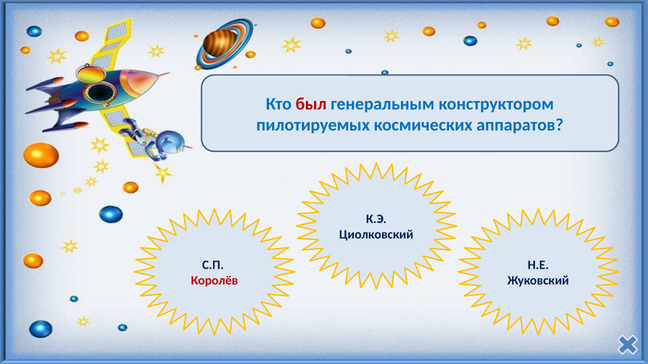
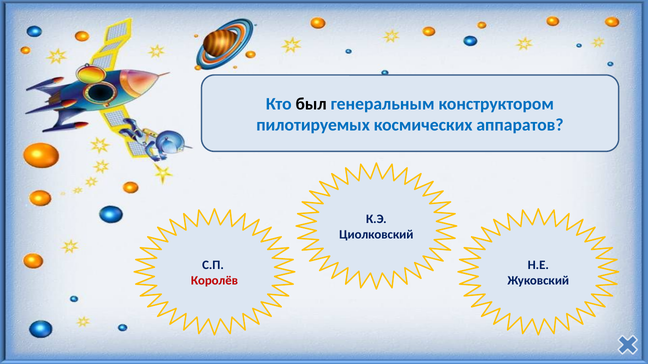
был colour: red -> black (311, 104)
